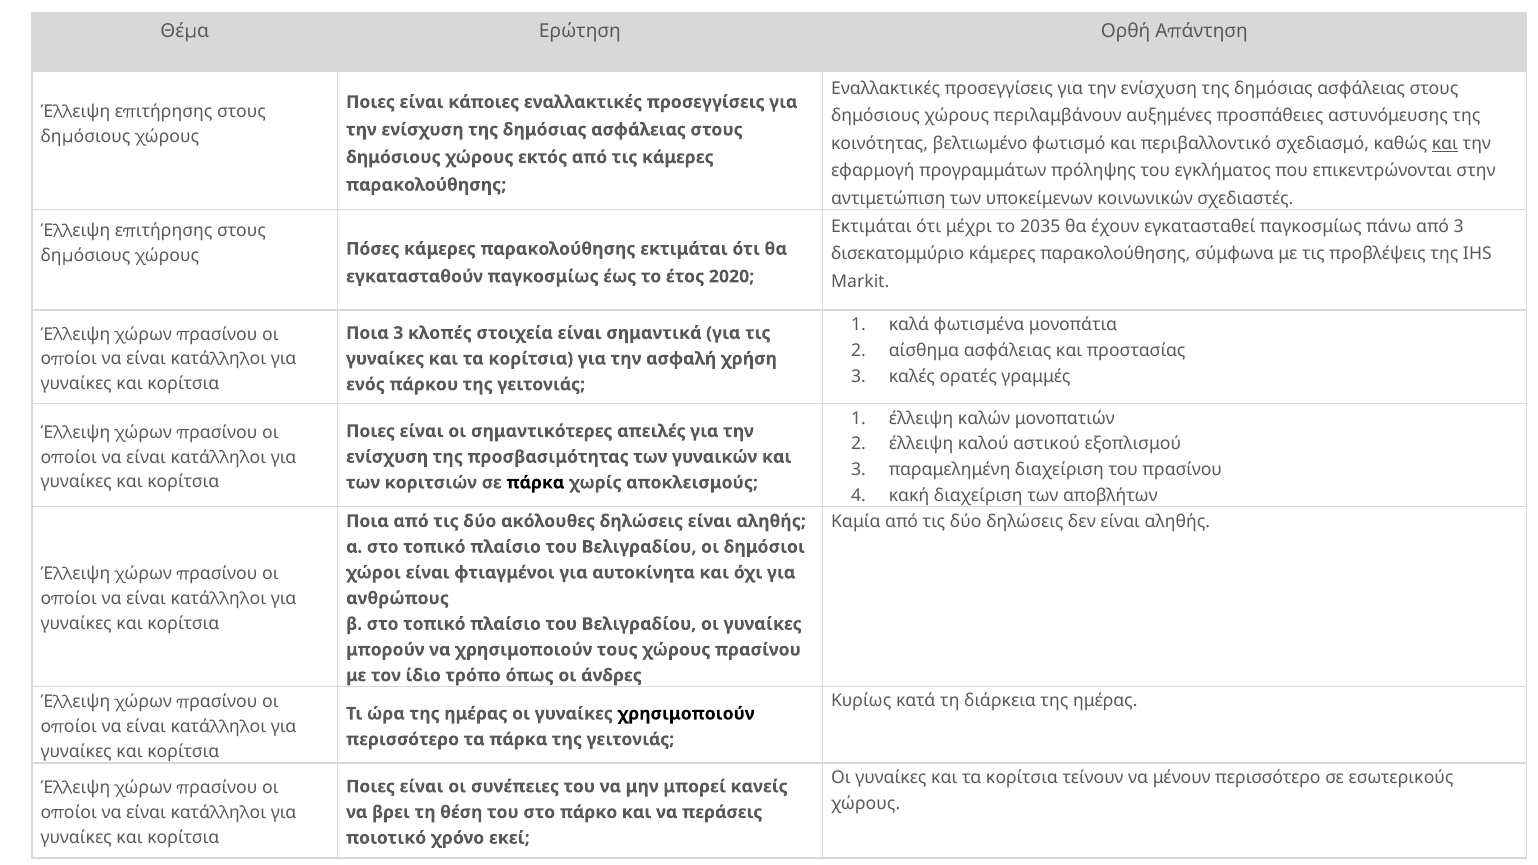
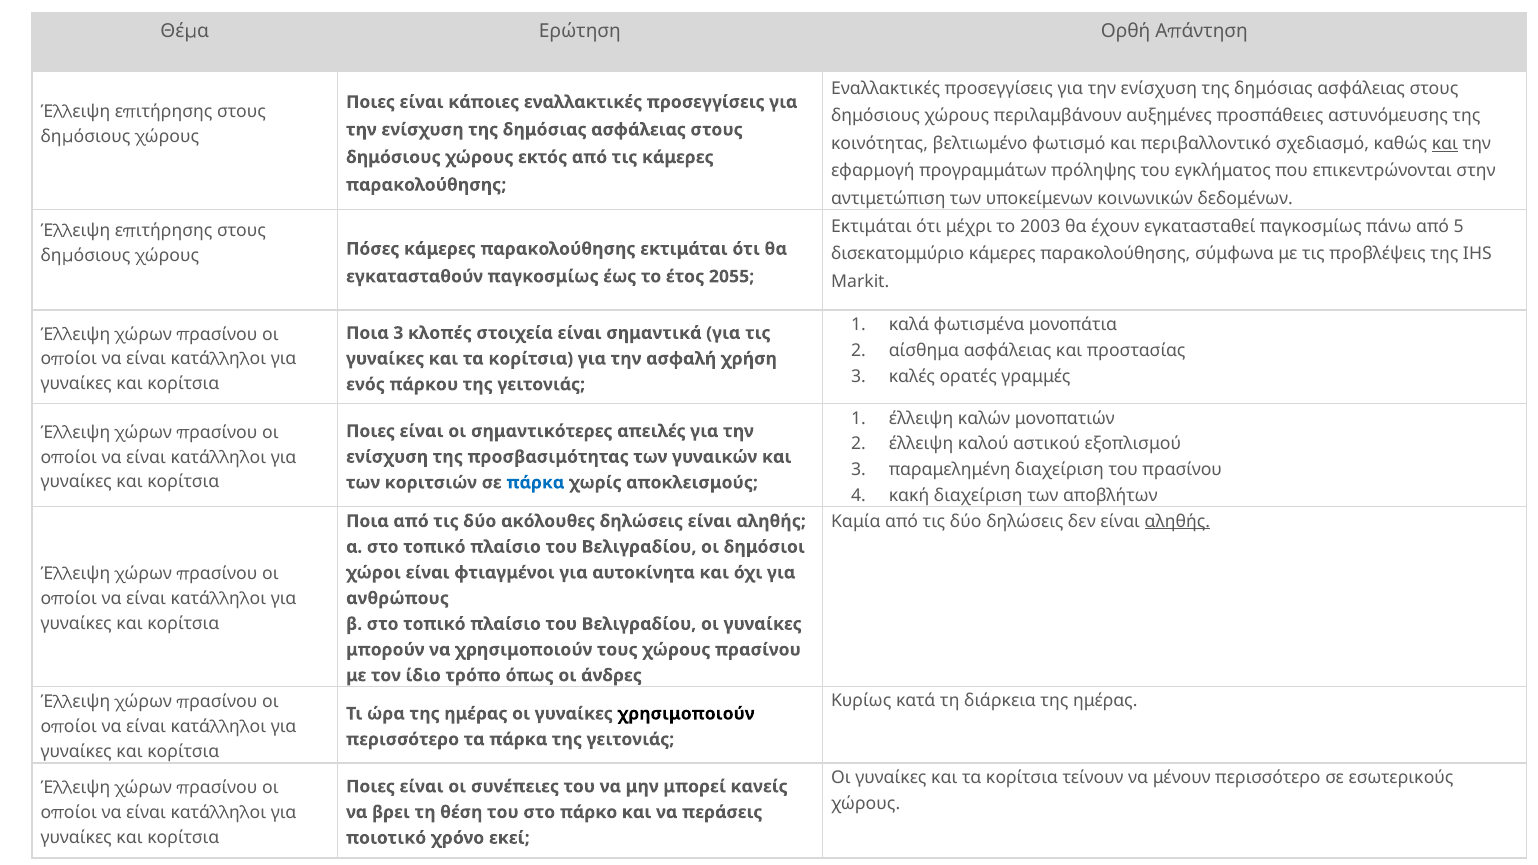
σχεδιαστές: σχεδιαστές -> δεδομένων (1245, 199)
2035: 2035 -> 2003 (1040, 226)
από 3: 3 -> 5 (1459, 226)
2020: 2020 -> 2055 (732, 277)
πάρκα colour: black -> blue (535, 483)
αληθής underline: none -> present (1177, 521)
